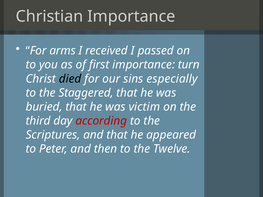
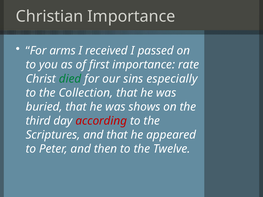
turn: turn -> rate (189, 65)
died colour: black -> green (70, 79)
Staggered: Staggered -> Collection (86, 93)
victim: victim -> shows (144, 107)
